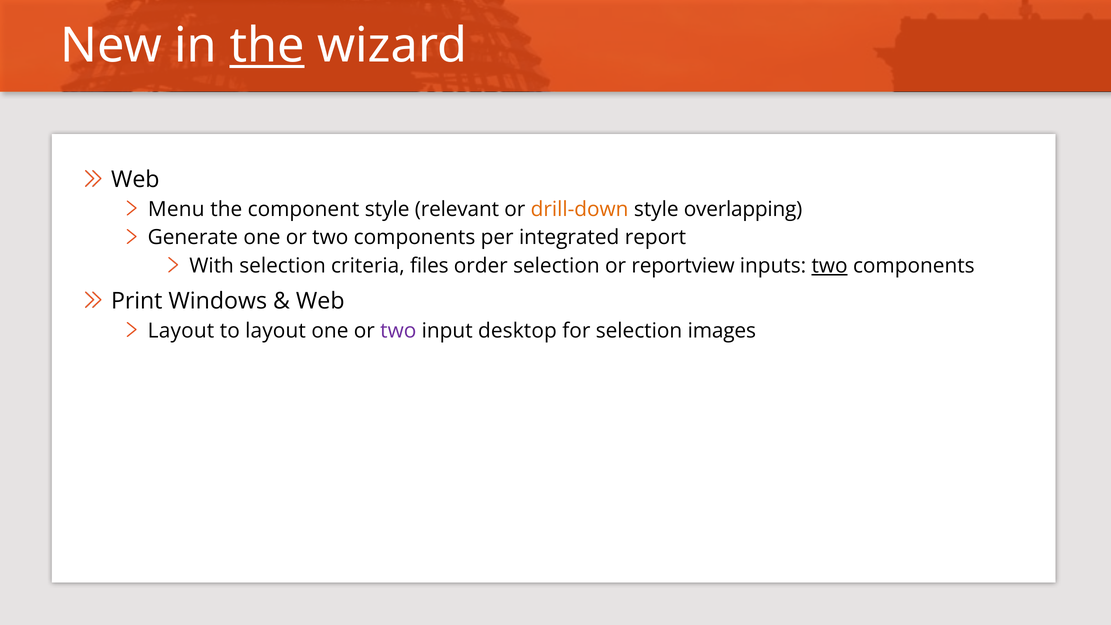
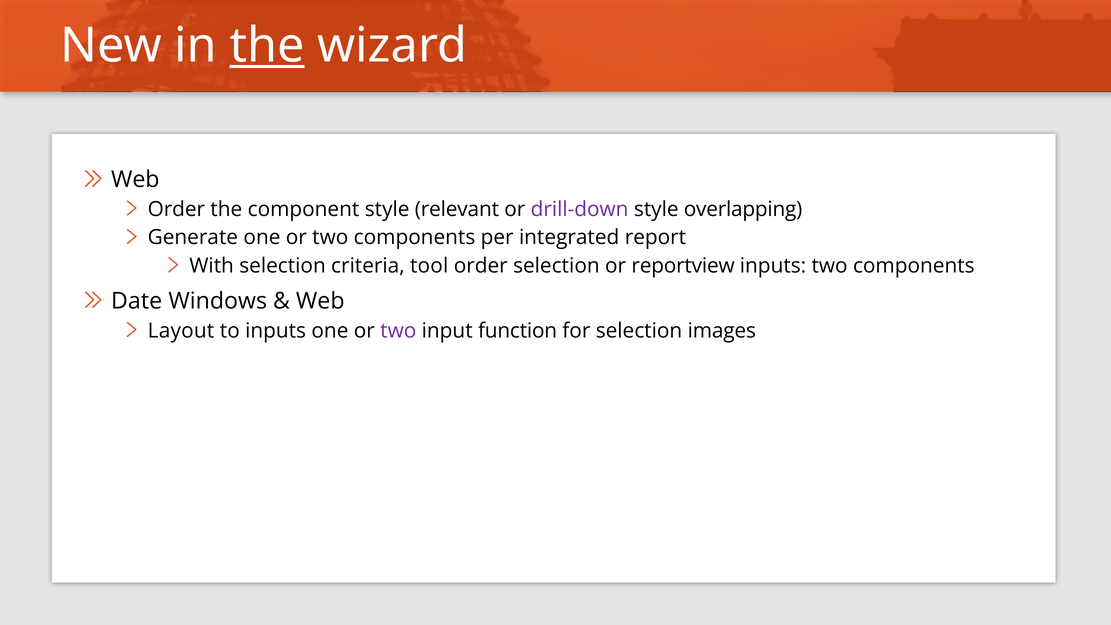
Menu: Menu -> Order (176, 209)
drill-down colour: orange -> purple (580, 209)
files: files -> tool (429, 266)
two underline: present -> none (830, 266)
Print: Print -> Date (137, 301)
to layout: layout -> inputs (276, 331)
desktop: desktop -> function (518, 331)
